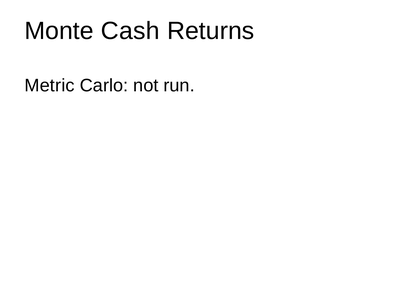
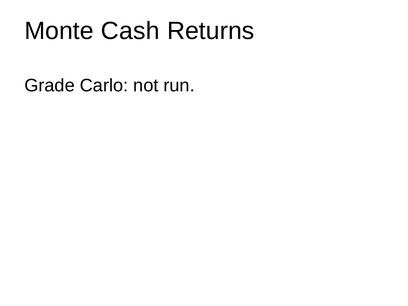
Metric: Metric -> Grade (50, 86)
